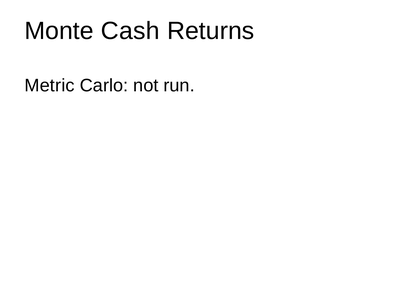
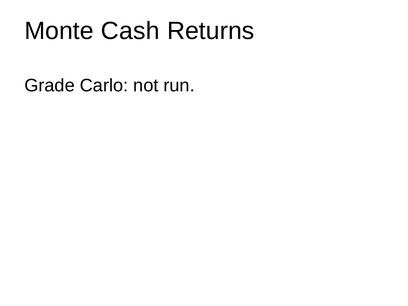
Metric: Metric -> Grade (50, 86)
